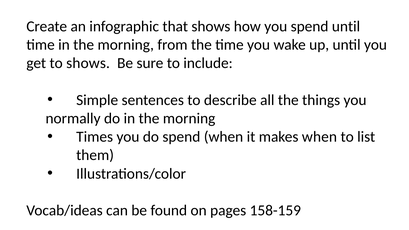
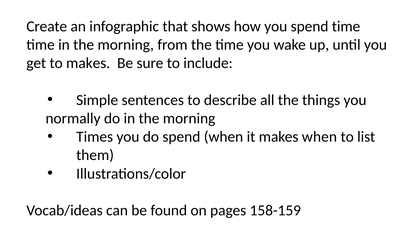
spend until: until -> time (346, 26)
to shows: shows -> makes (88, 63)
